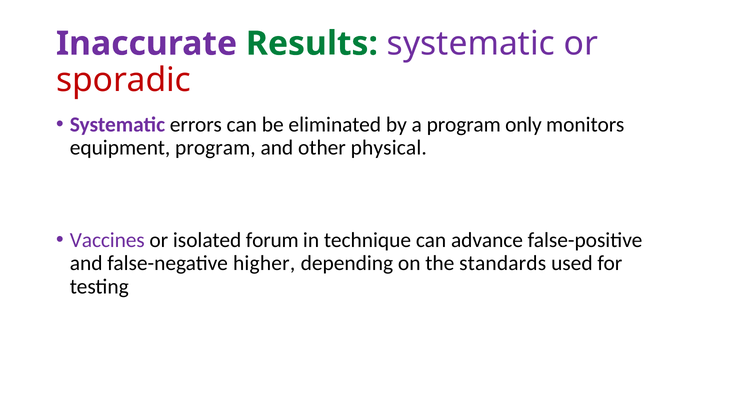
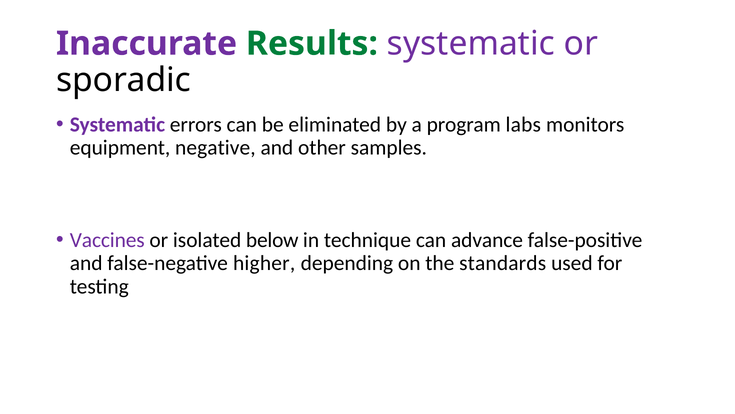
sporadic colour: red -> black (124, 80)
only: only -> labs (523, 124)
equipment program: program -> negative (215, 147)
physical: physical -> samples (389, 147)
forum: forum -> below (272, 240)
